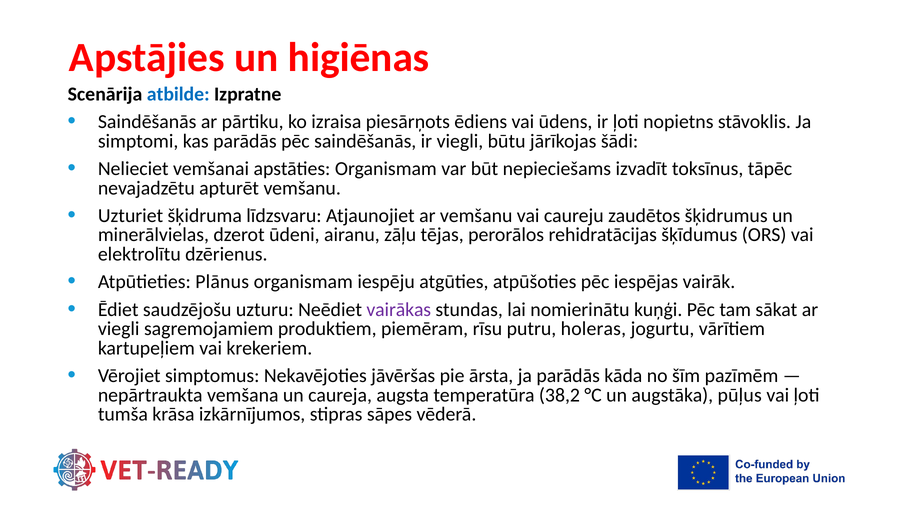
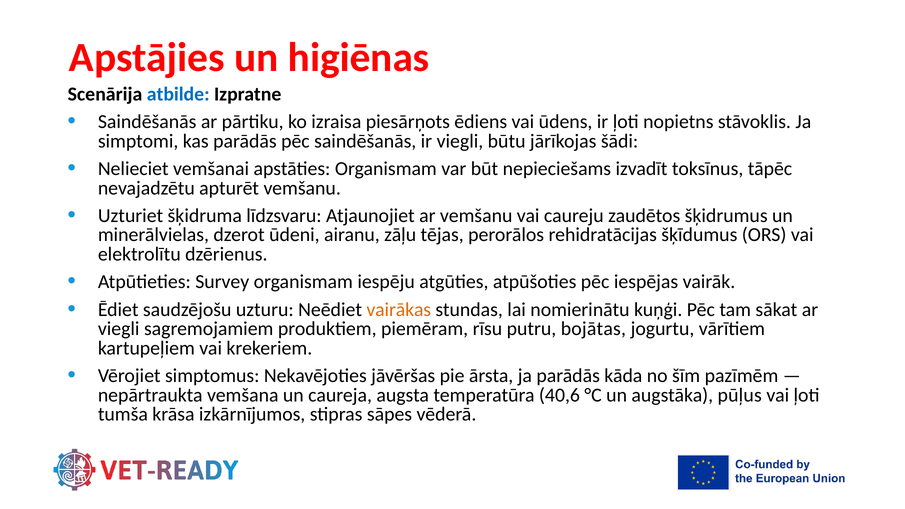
Plānus: Plānus -> Survey (222, 282)
vairākas colour: purple -> orange (399, 310)
holeras: holeras -> bojātas (593, 329)
38,2: 38,2 -> 40,6 (559, 395)
